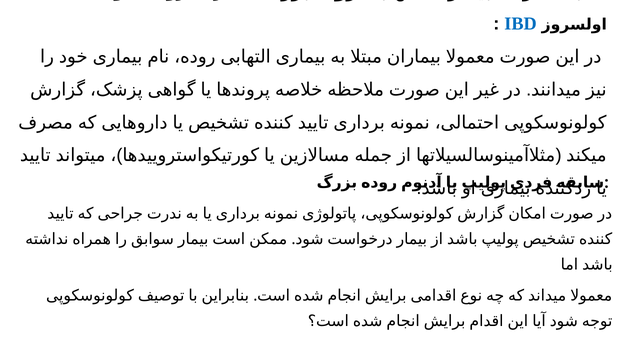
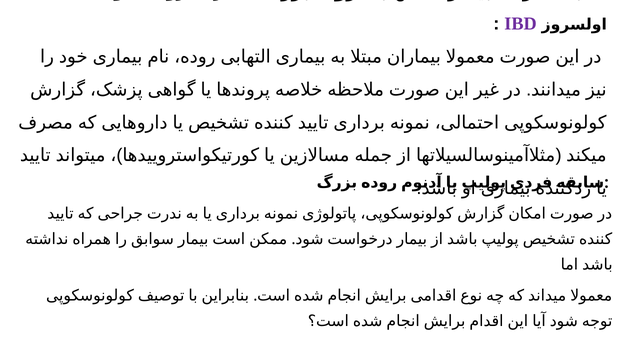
IBD colour: blue -> purple (521, 24)
